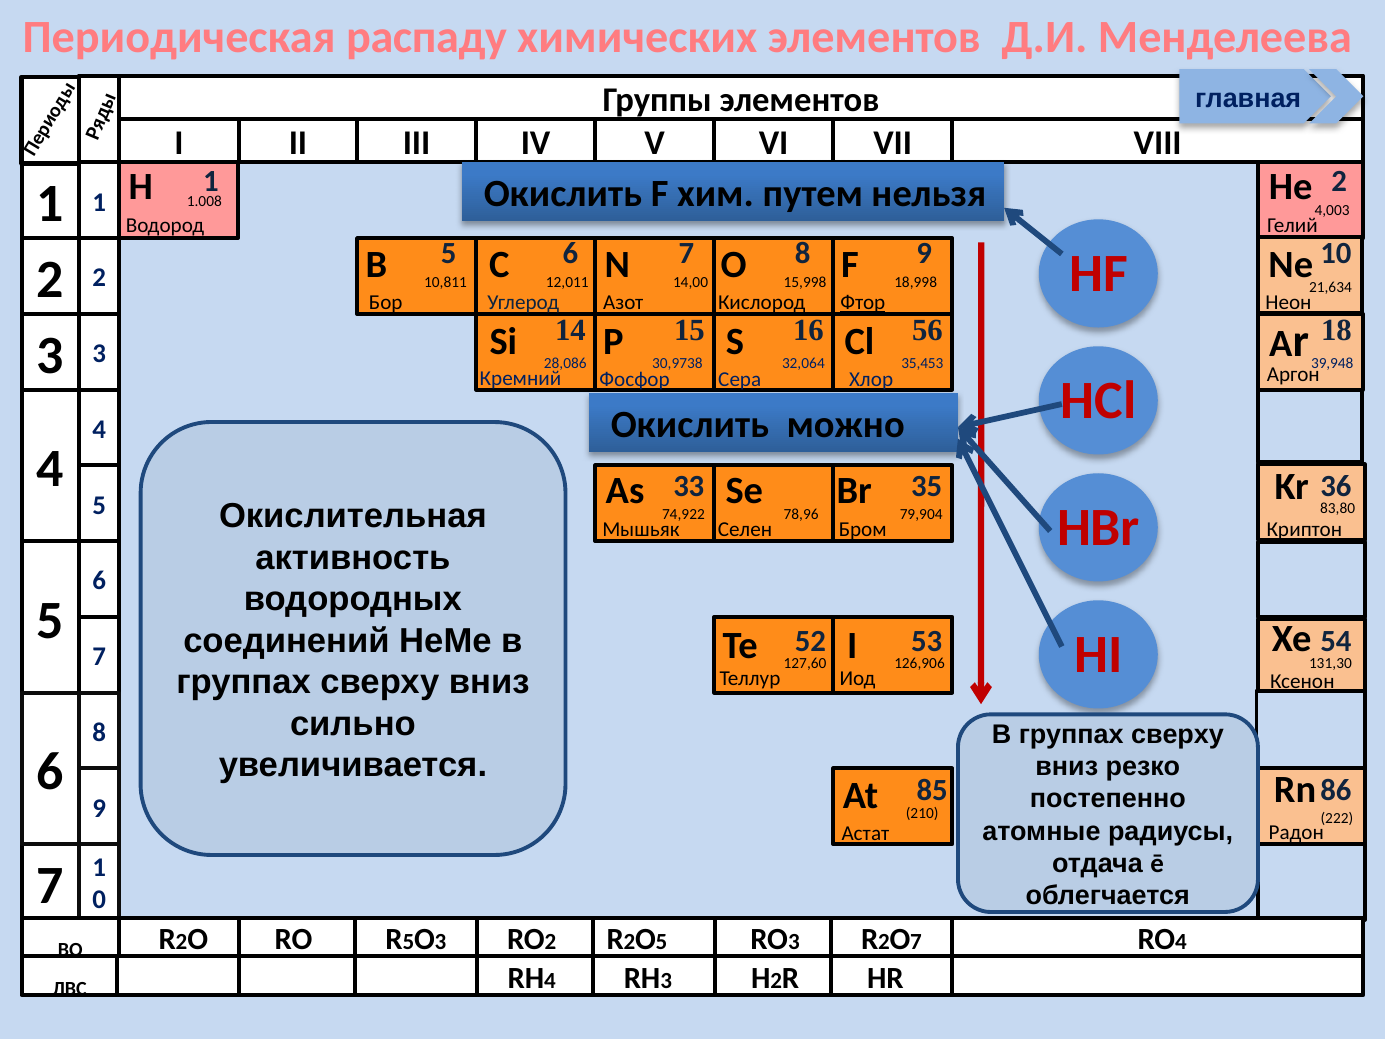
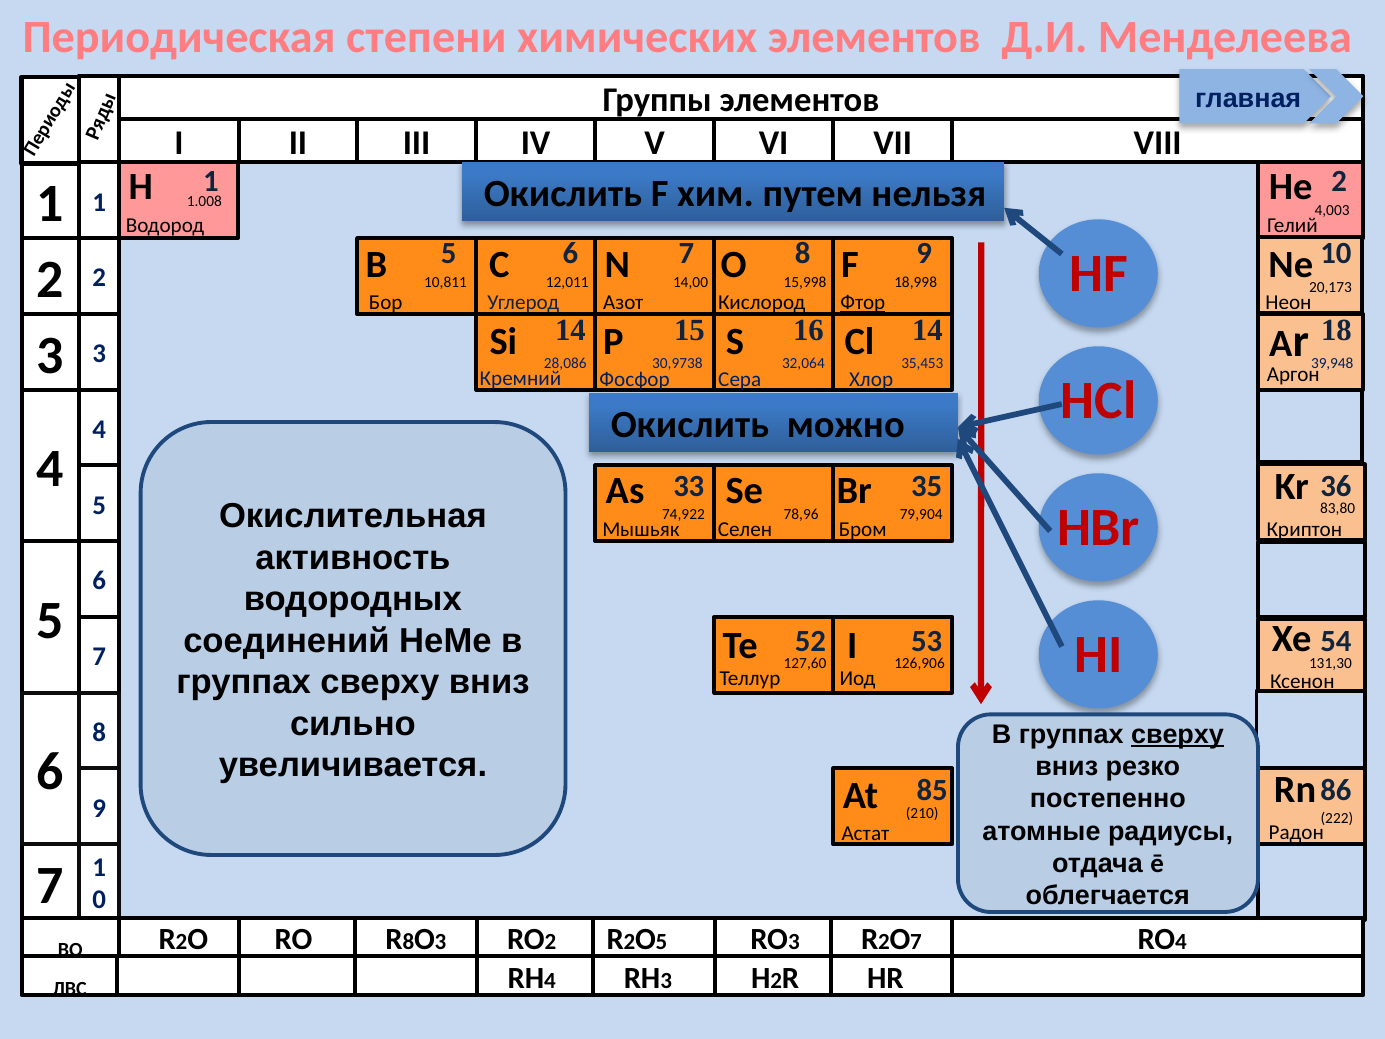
распаду: распаду -> степени (426, 38)
21,634: 21,634 -> 20,173 (1330, 288)
Cl 56: 56 -> 14 (927, 330)
сверху underline: none -> present (1177, 734)
5: 5 -> 8 (408, 942)
